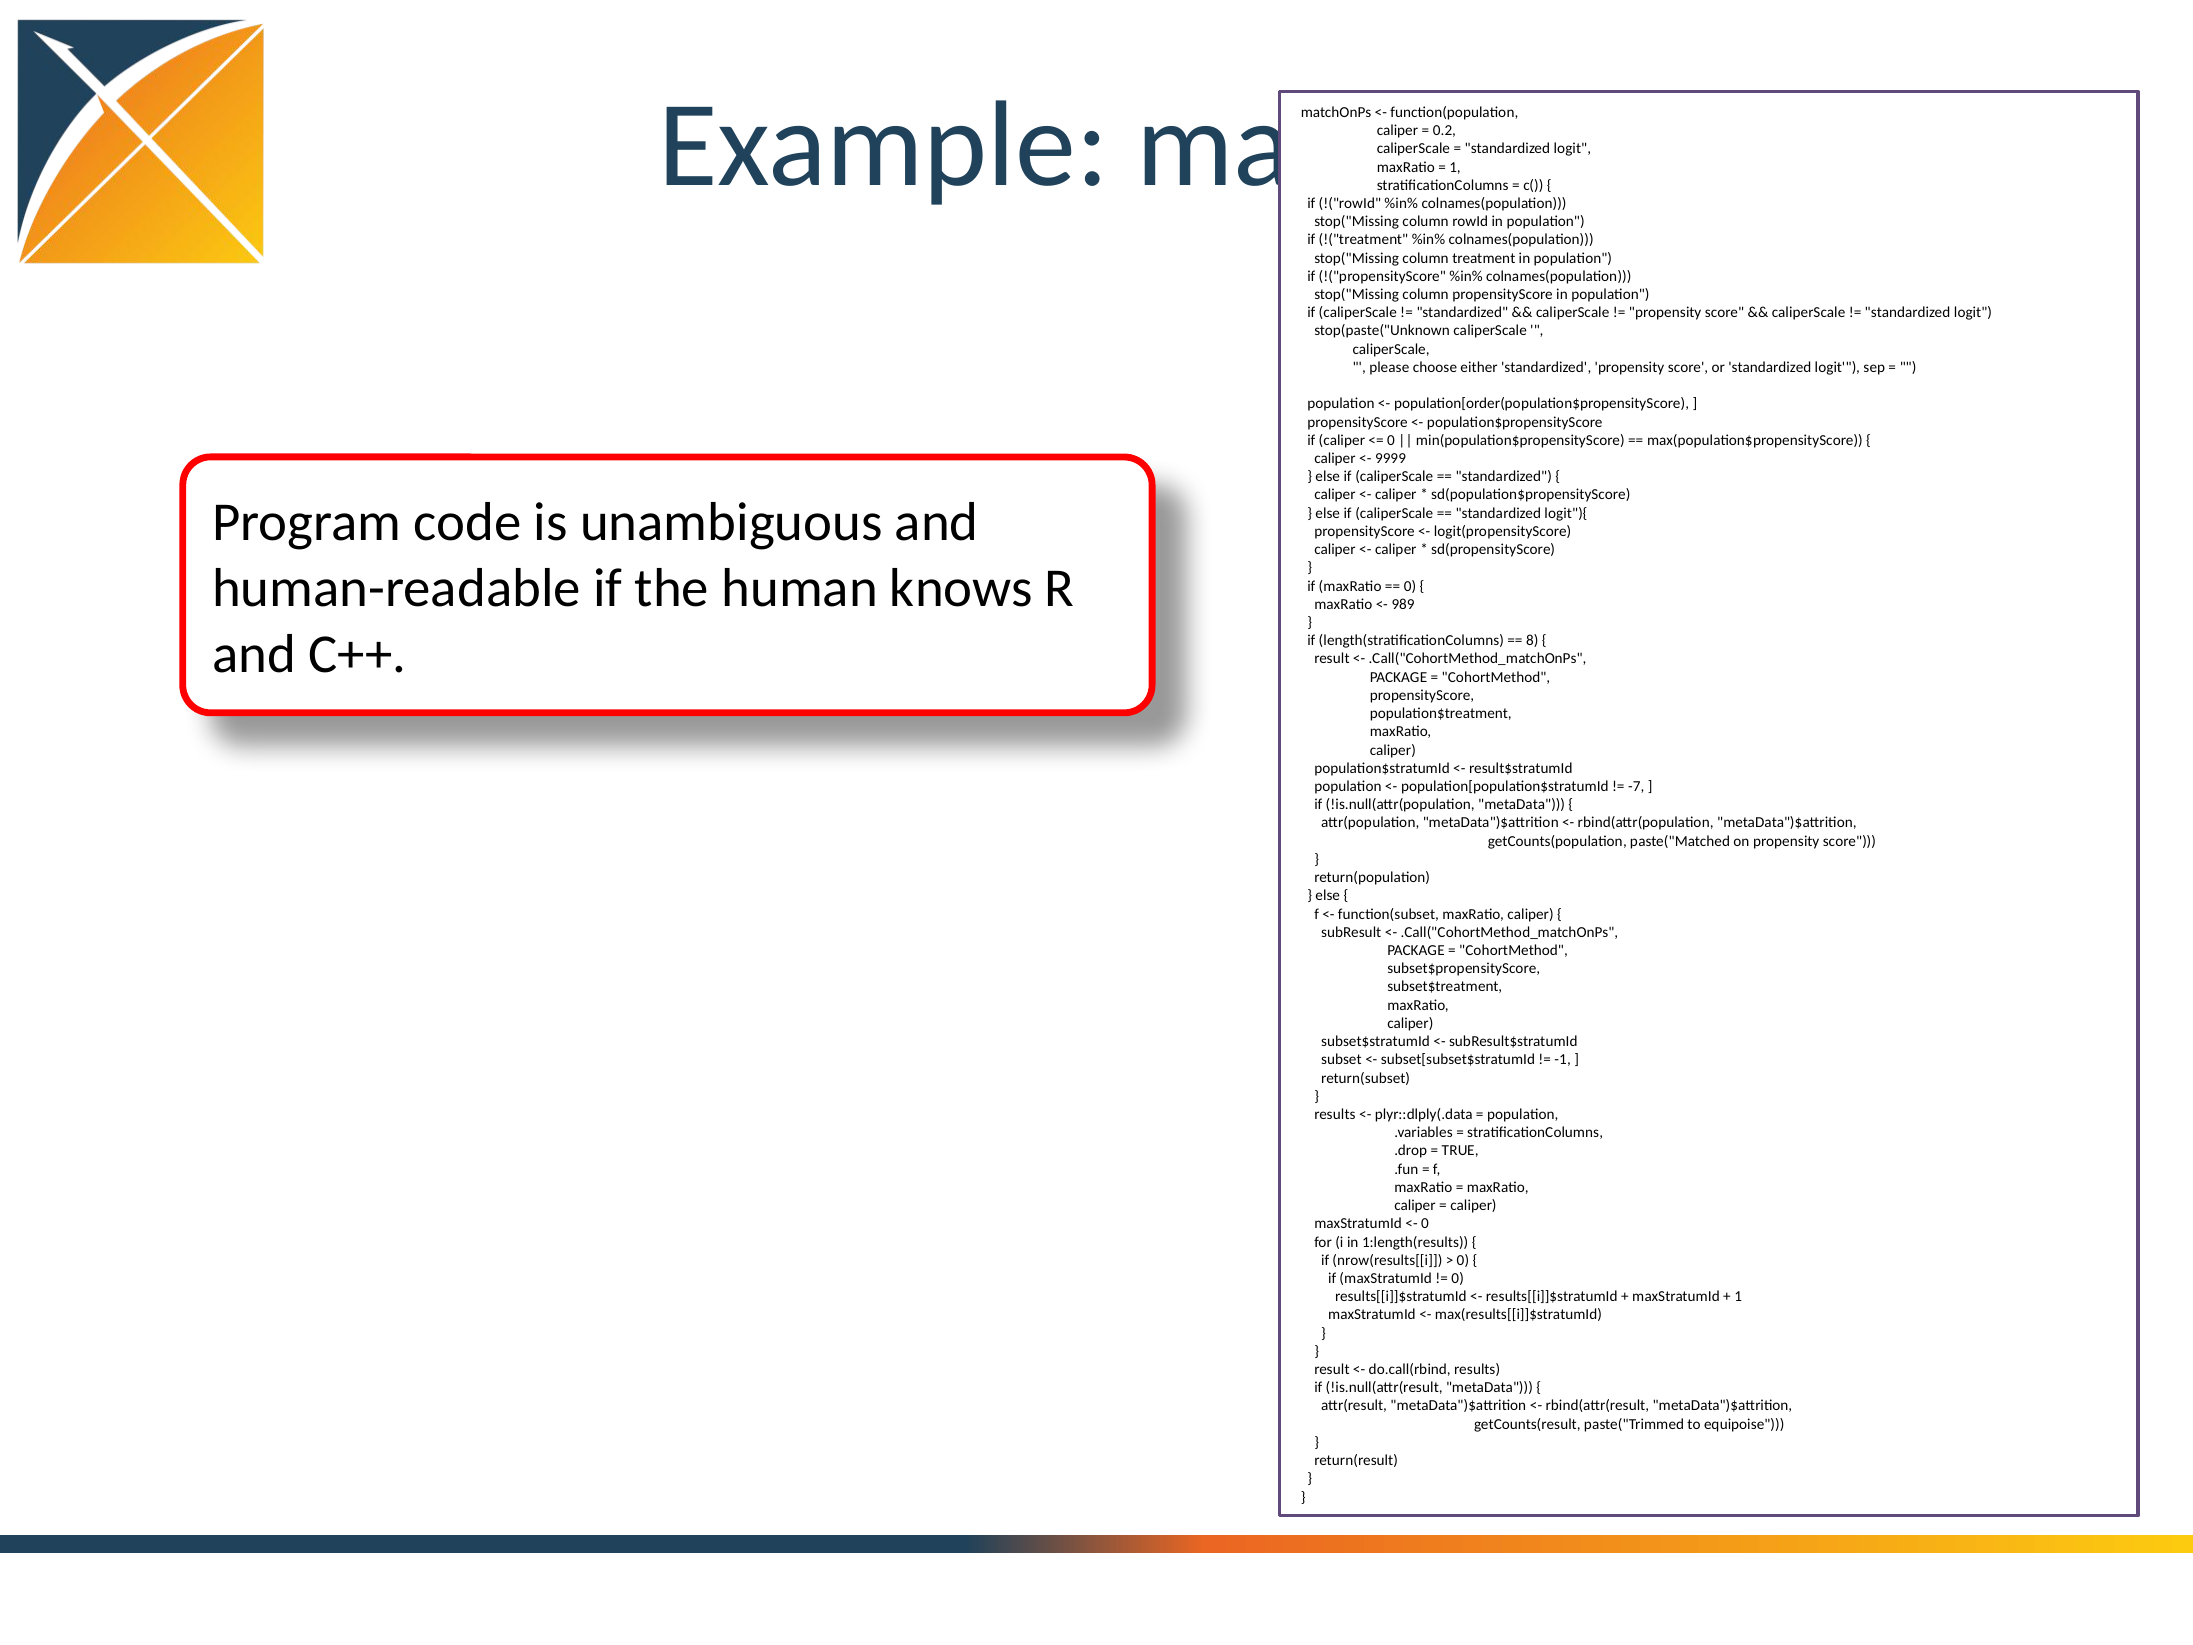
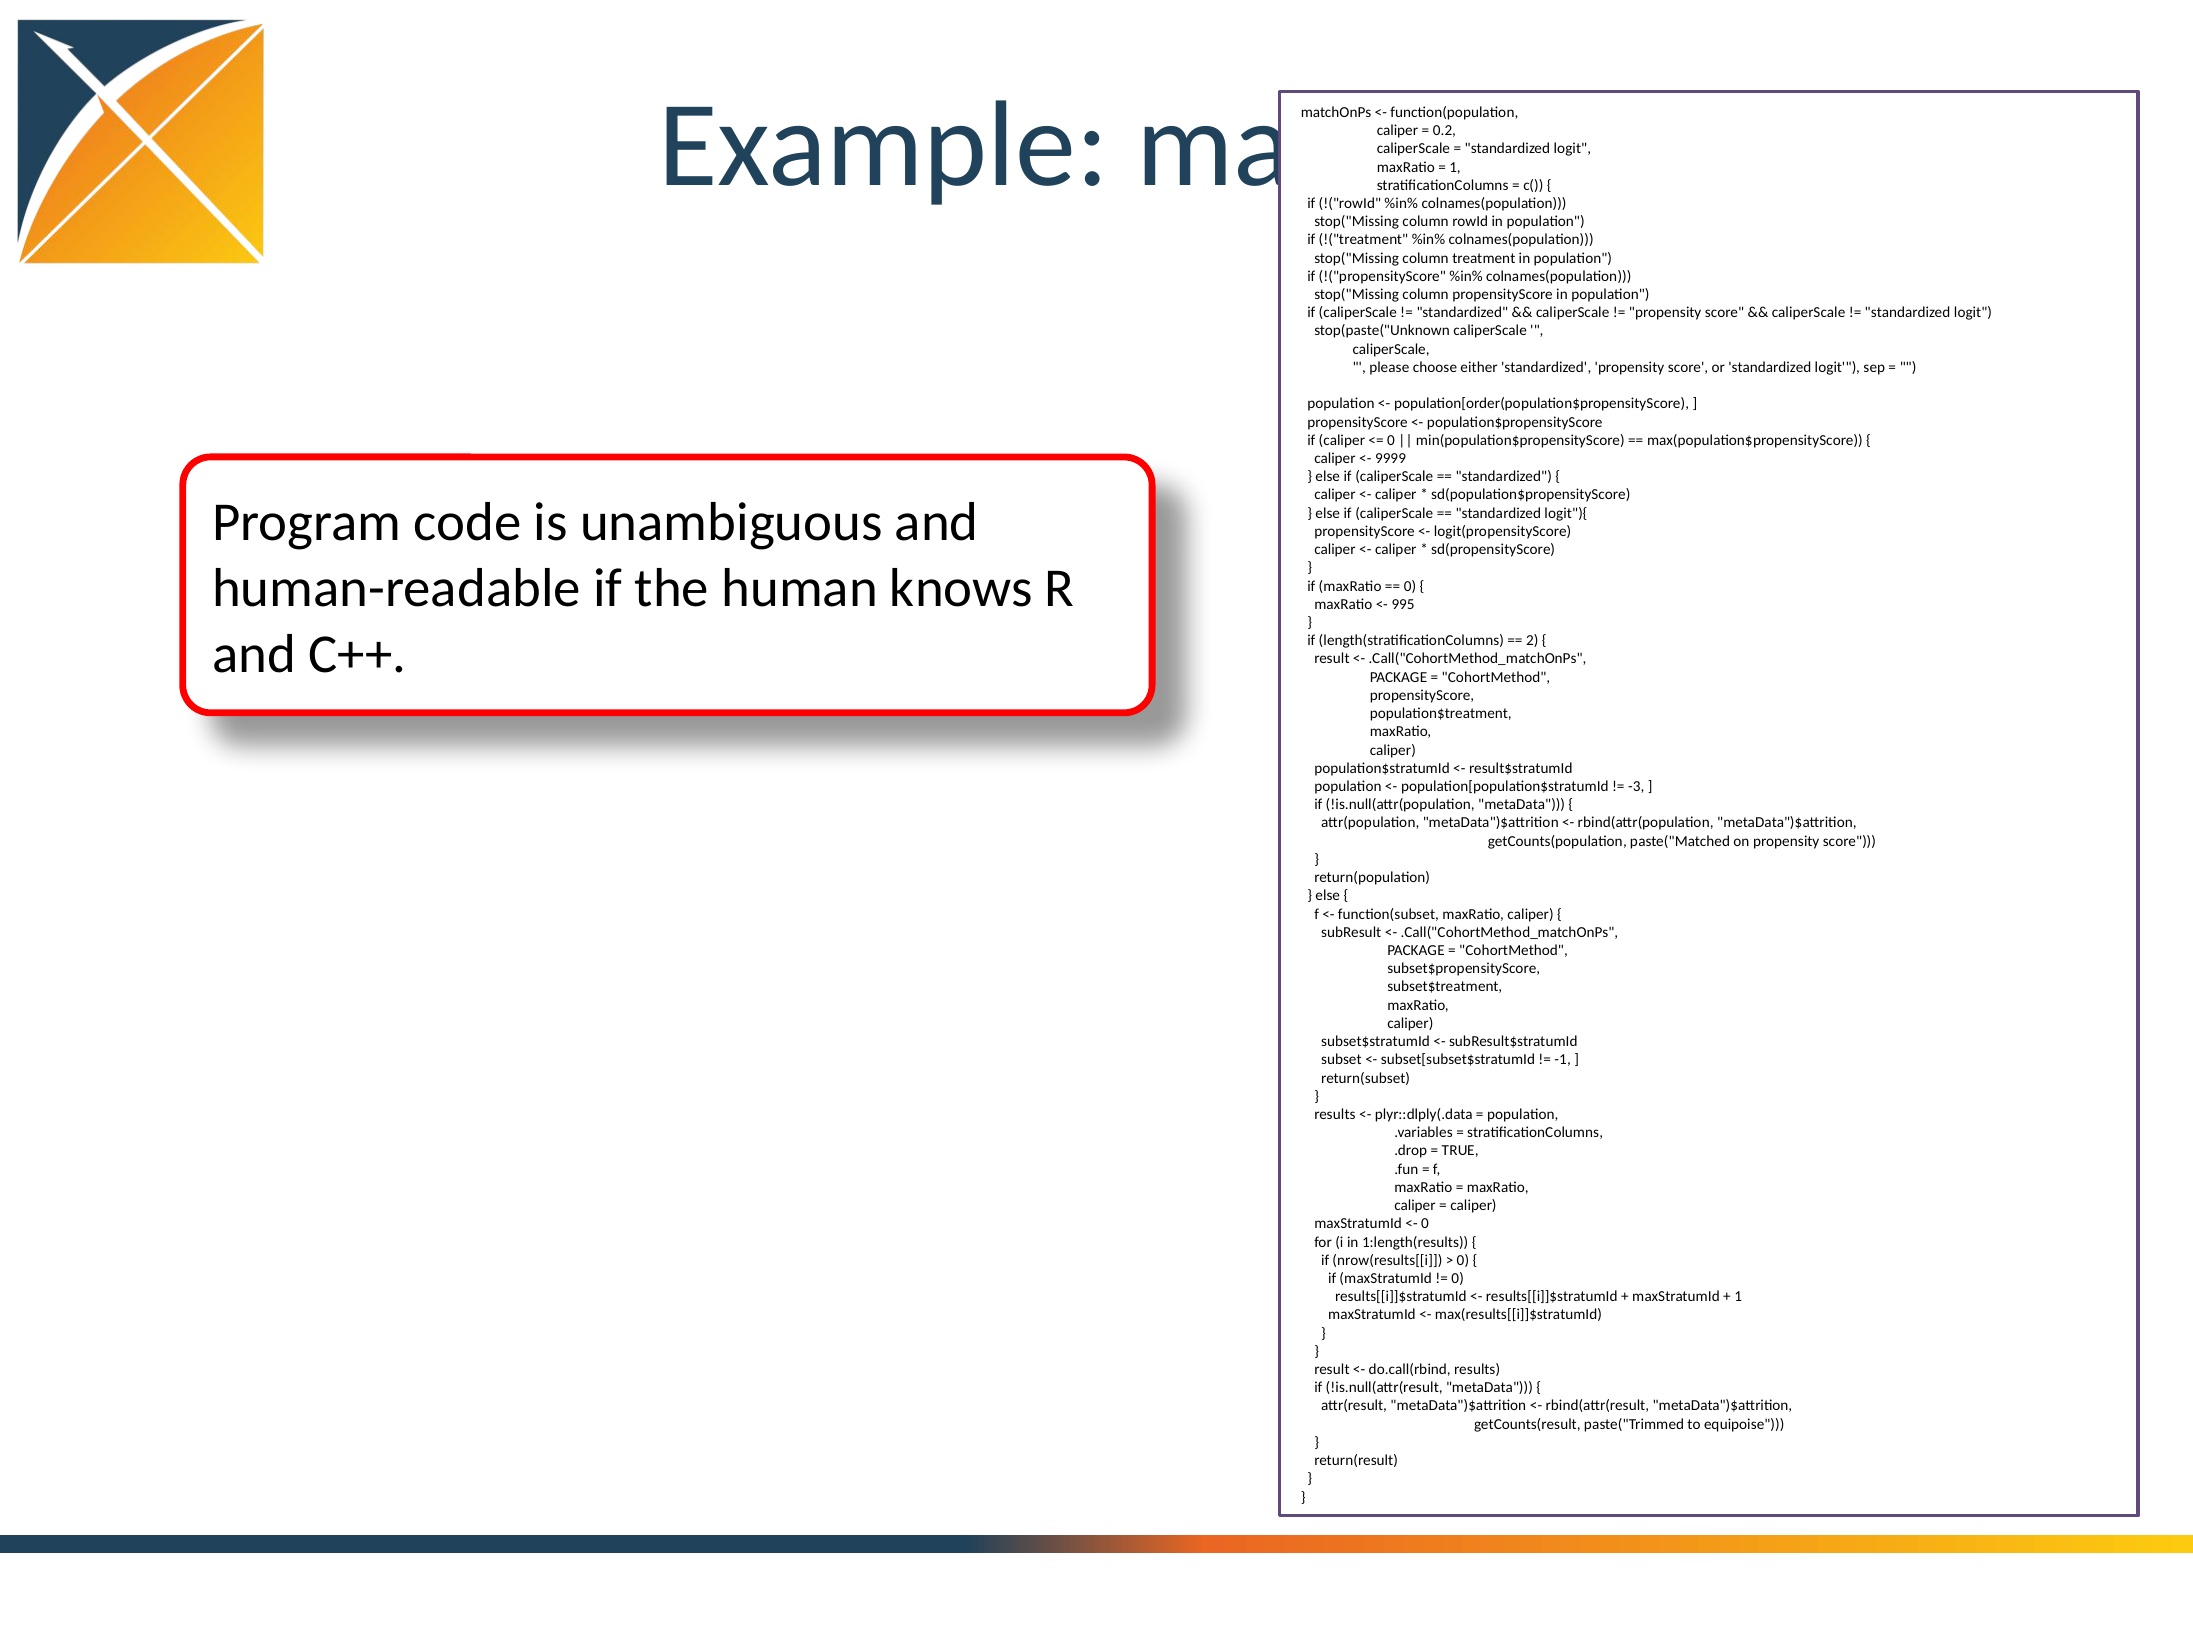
989: 989 -> 995 (1403, 604)
8: 8 -> 2 (1532, 641)
-7: -7 -> -3 (1636, 786)
